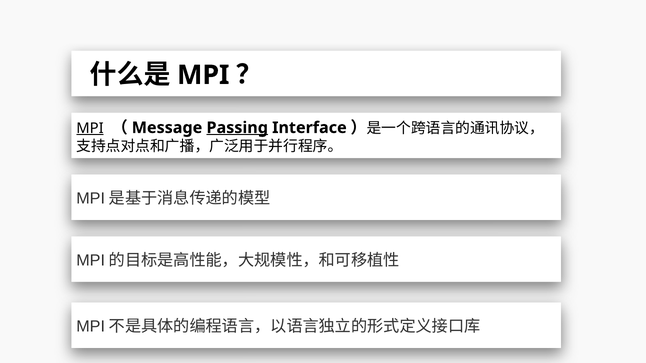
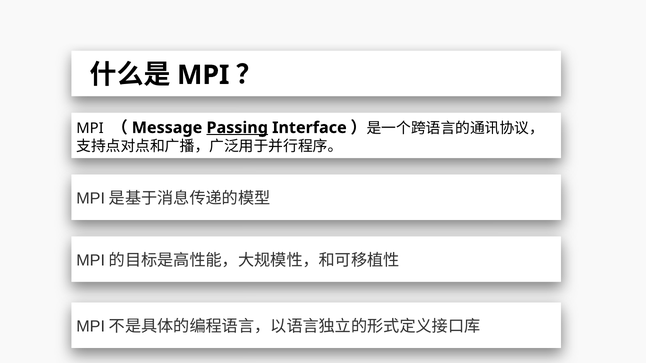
MPI underline: present -> none (90, 128)
